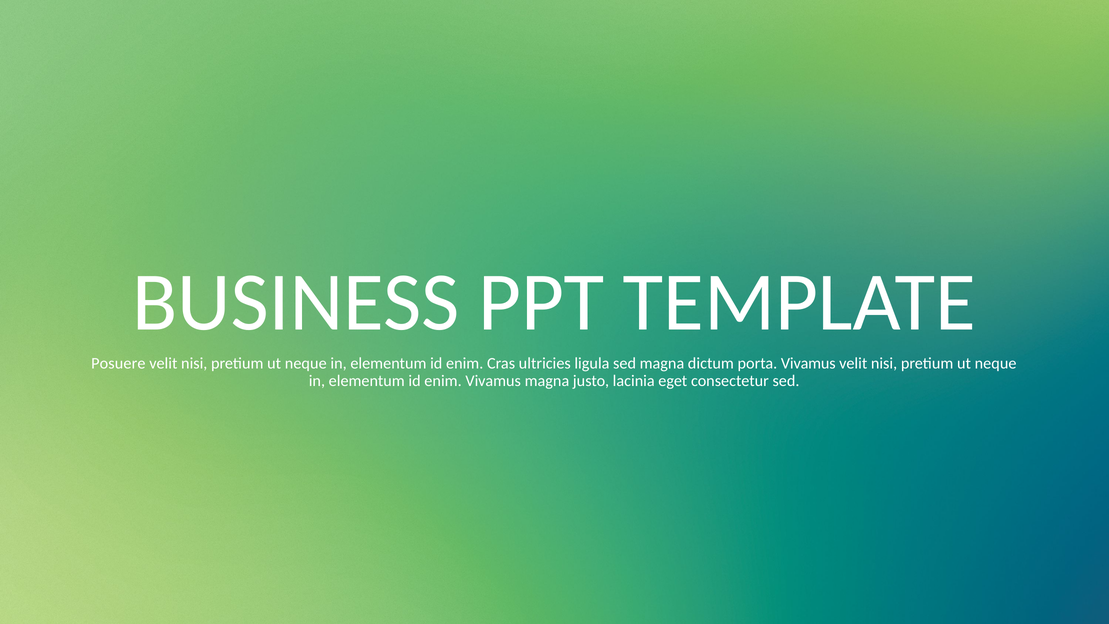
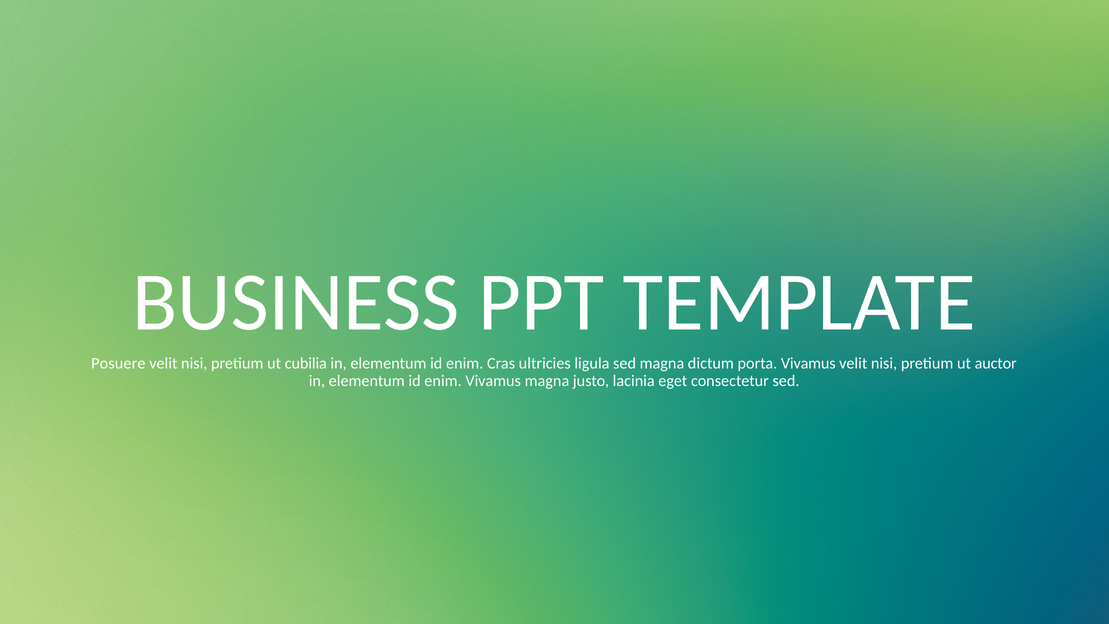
neque: neque -> cubilia (306, 363)
neque: neque -> auctor (996, 363)
